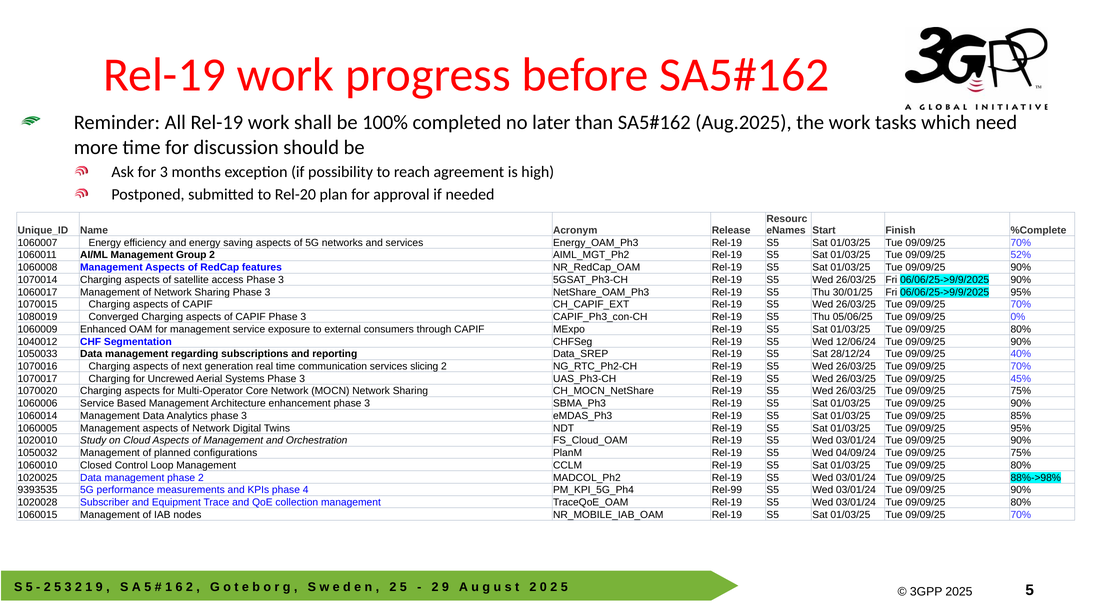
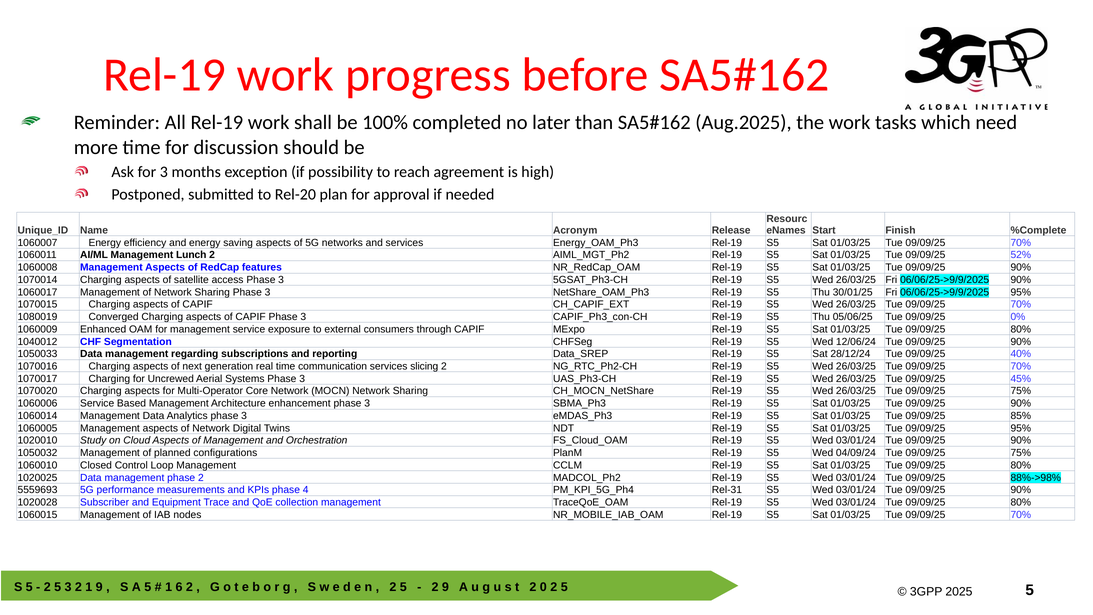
Group: Group -> Lunch (191, 255)
9393535: 9393535 -> 5559693 (38, 490)
Rel-99: Rel-99 -> Rel-31 (727, 490)
